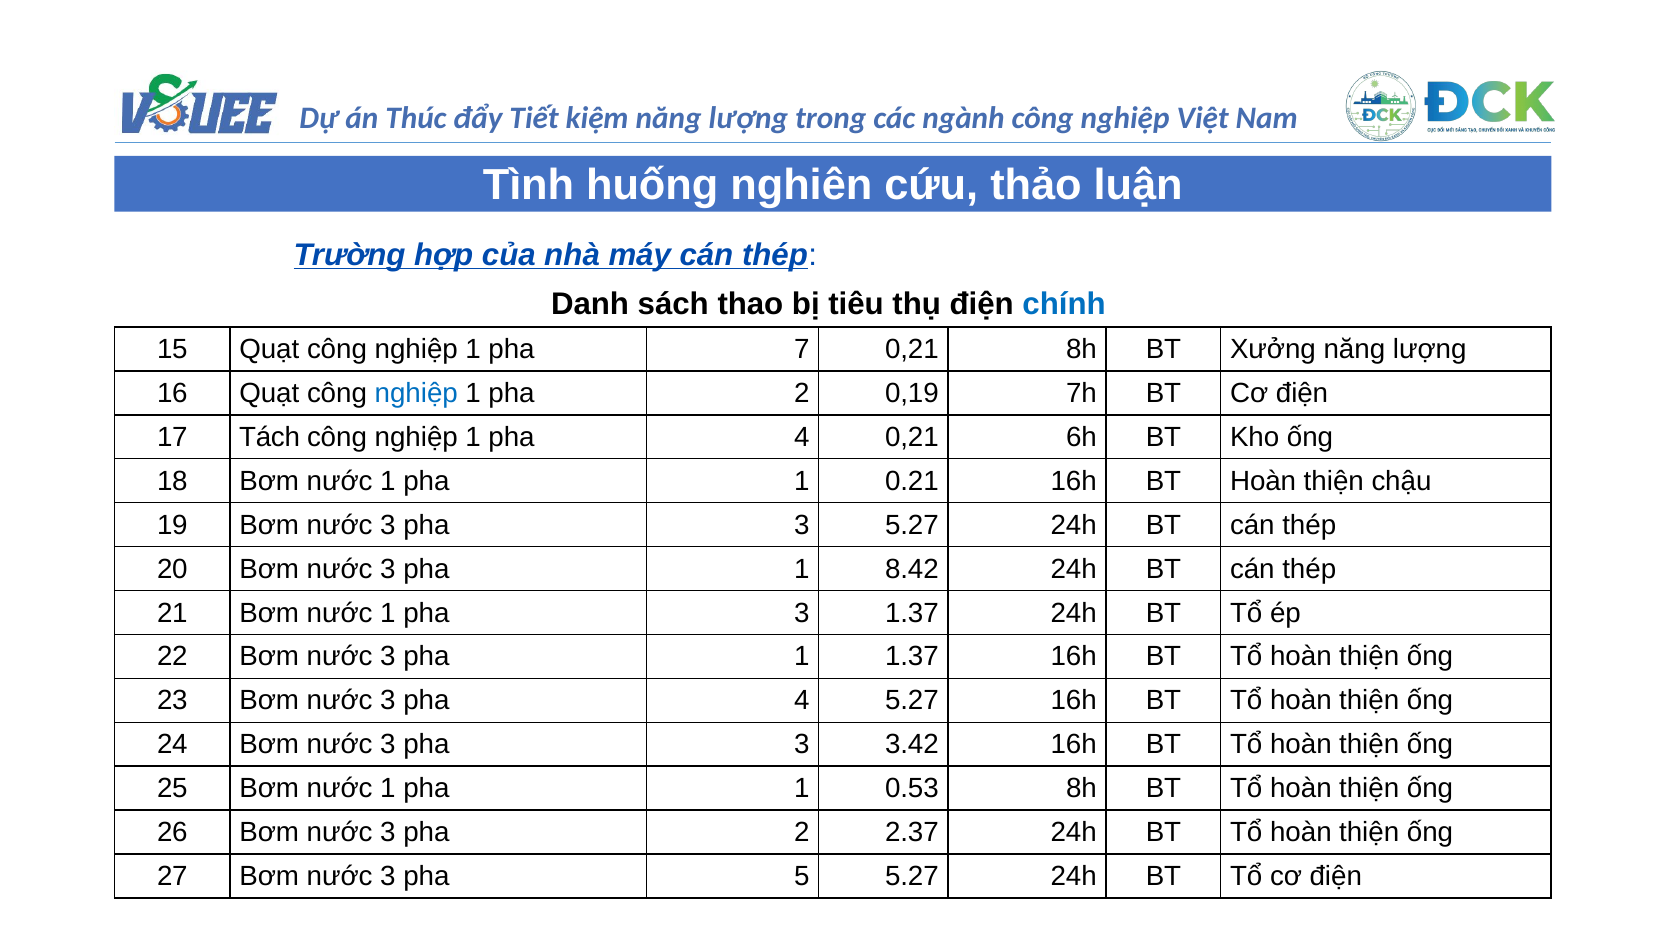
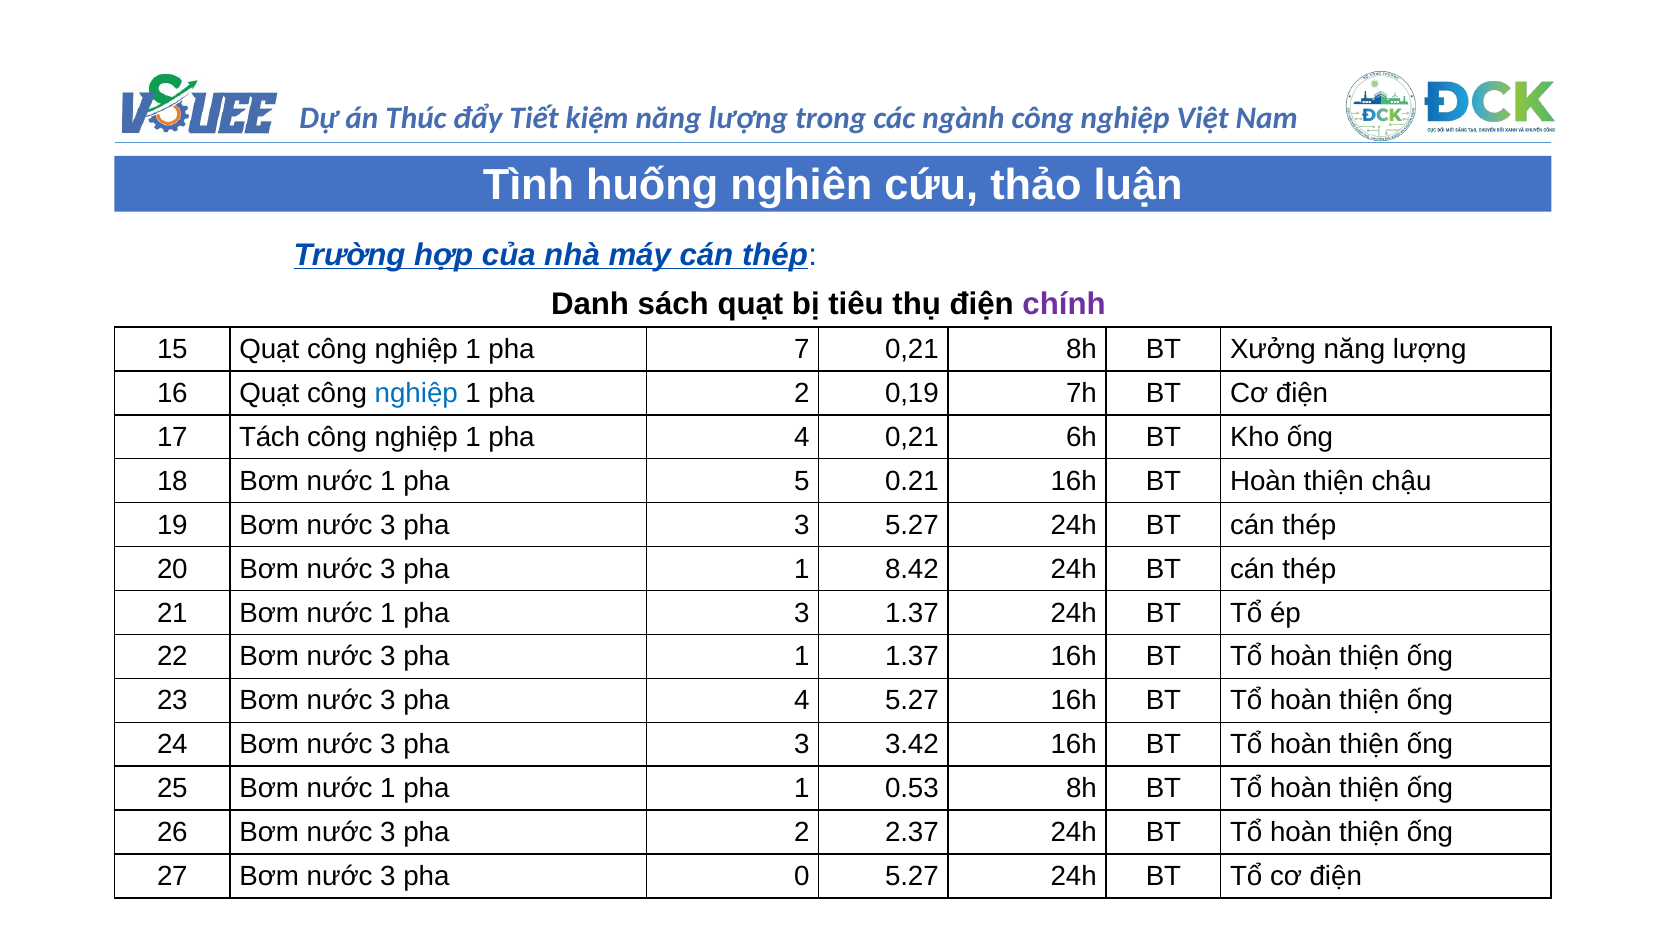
sách thao: thao -> quạt (750, 304)
chính colour: blue -> purple (1064, 304)
1: 1 -> 5 (802, 481)
5: 5 -> 0 (802, 877)
